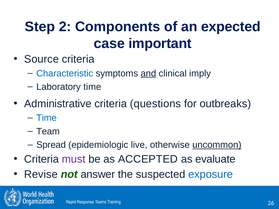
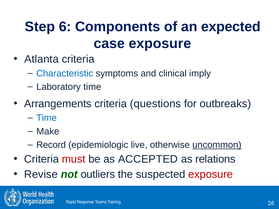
2: 2 -> 6 (65, 27)
case important: important -> exposure (160, 44)
Source: Source -> Atlanta (41, 59)
and underline: present -> none (148, 73)
Administrative: Administrative -> Arrangements (58, 104)
Team: Team -> Make (48, 132)
Spread: Spread -> Record (51, 145)
must colour: purple -> red (74, 159)
evaluate: evaluate -> relations (215, 159)
answer: answer -> outliers (98, 175)
exposure colour: blue -> red (211, 175)
